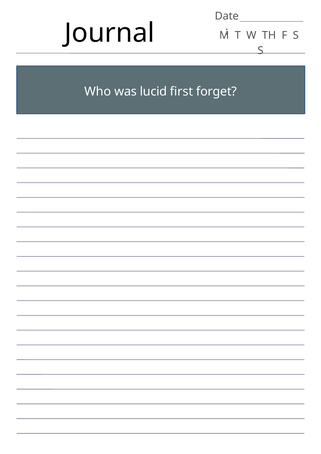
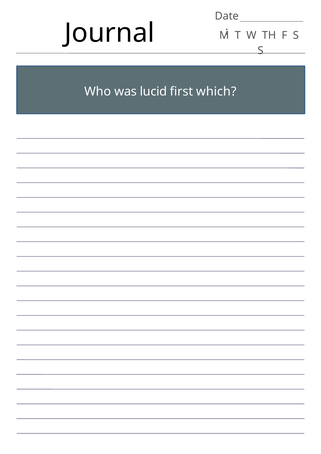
forget: forget -> which (216, 92)
